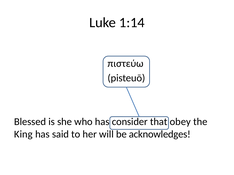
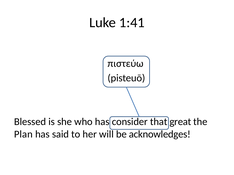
1:14: 1:14 -> 1:41 (132, 23)
obey: obey -> great (180, 122)
King: King -> Plan (23, 134)
